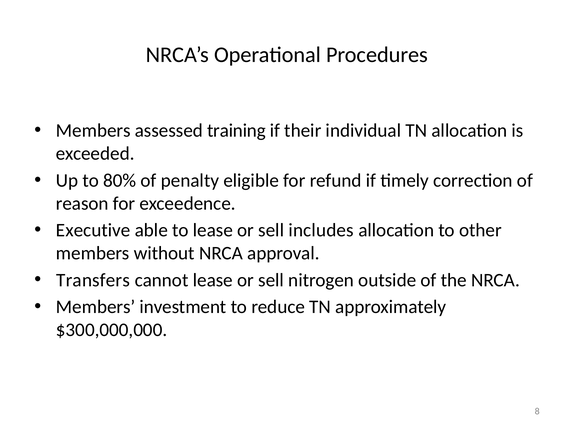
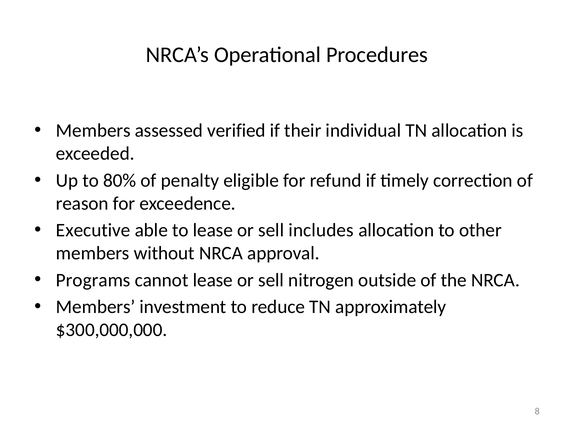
training: training -> verified (236, 130)
Transfers: Transfers -> Programs (93, 280)
